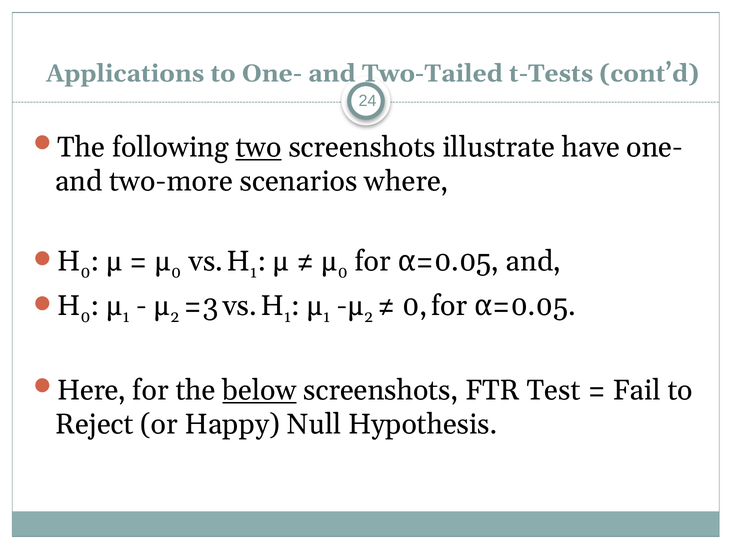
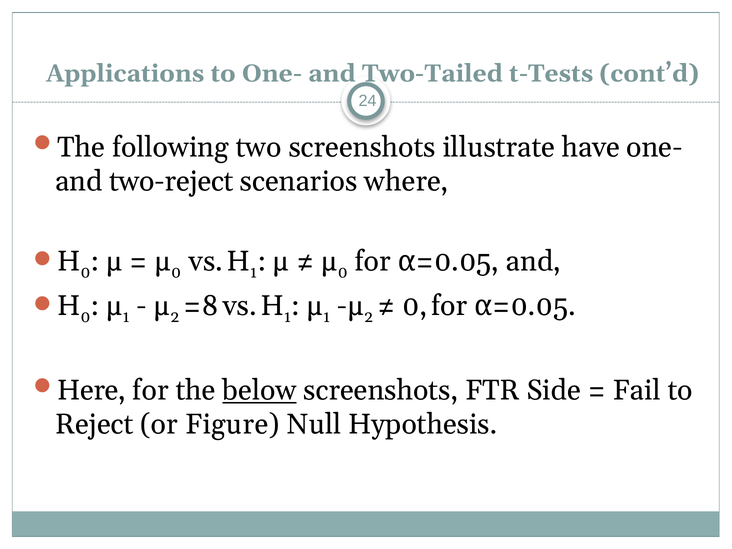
two underline: present -> none (259, 147)
two-more: two-more -> two-reject (171, 182)
=3: =3 -> =8 (201, 306)
Test: Test -> Side (554, 390)
Happy: Happy -> Figure (232, 425)
